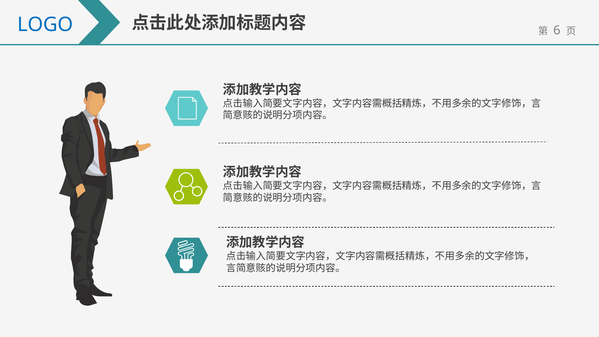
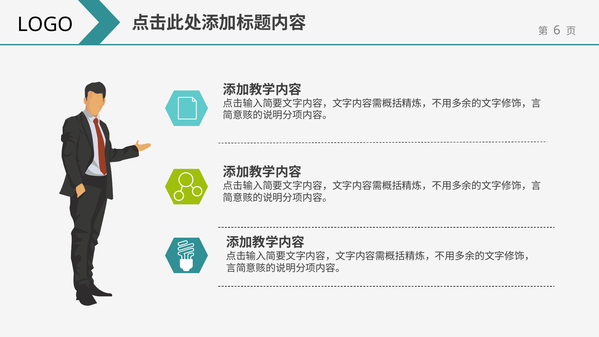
LOGO colour: blue -> black (45, 24)
